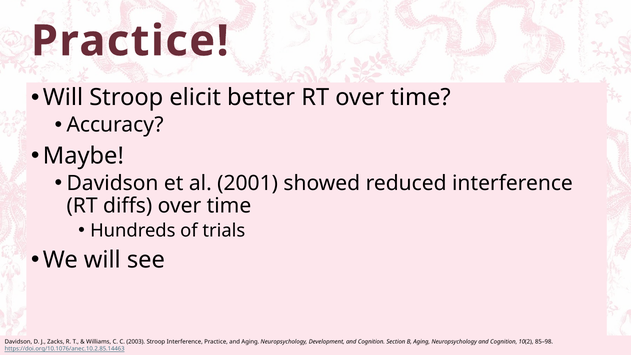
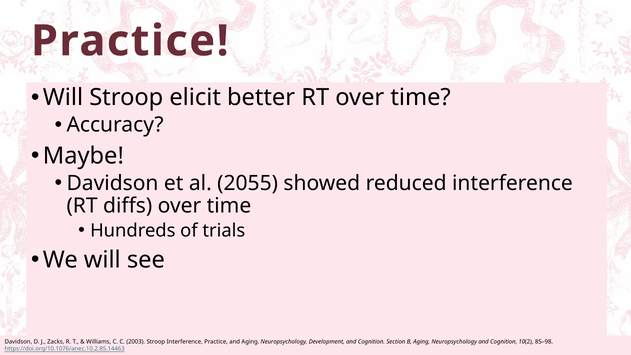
2001: 2001 -> 2055 (248, 183)
